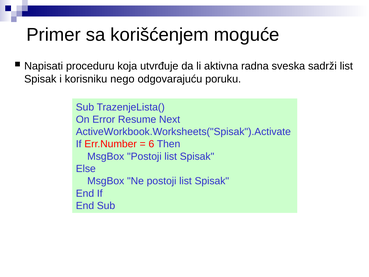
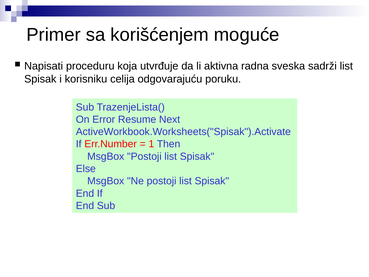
nego: nego -> celija (122, 79)
6: 6 -> 1 (151, 144)
